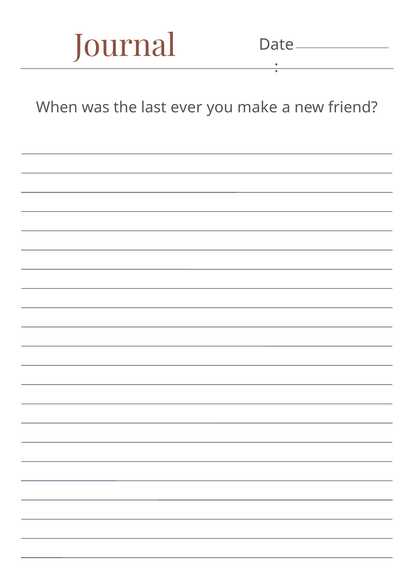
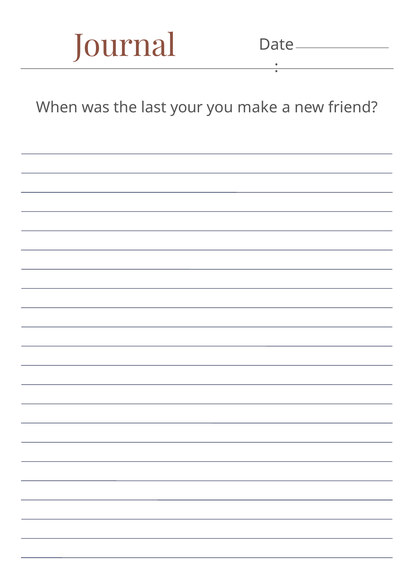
ever: ever -> your (187, 107)
